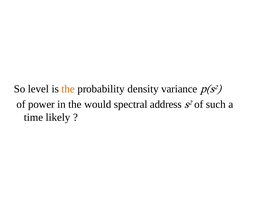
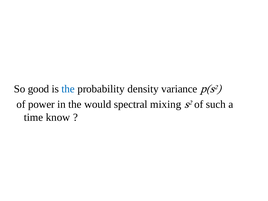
level: level -> good (38, 89)
the colour: orange -> blue (68, 89)
address: address -> mixing (166, 104)
likely: likely -> know (58, 117)
